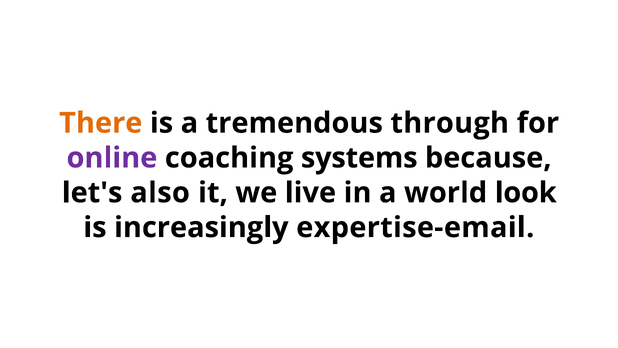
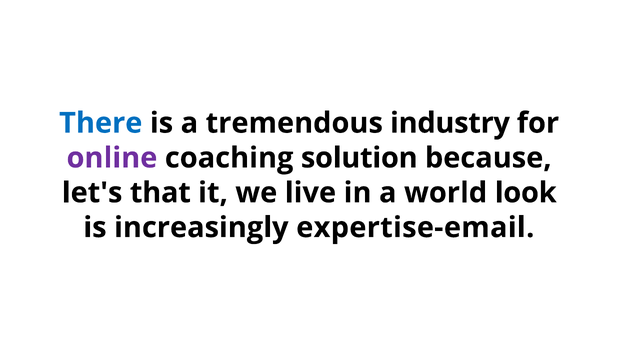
There colour: orange -> blue (101, 123)
through: through -> industry (450, 123)
systems: systems -> solution (359, 158)
also: also -> that (160, 193)
